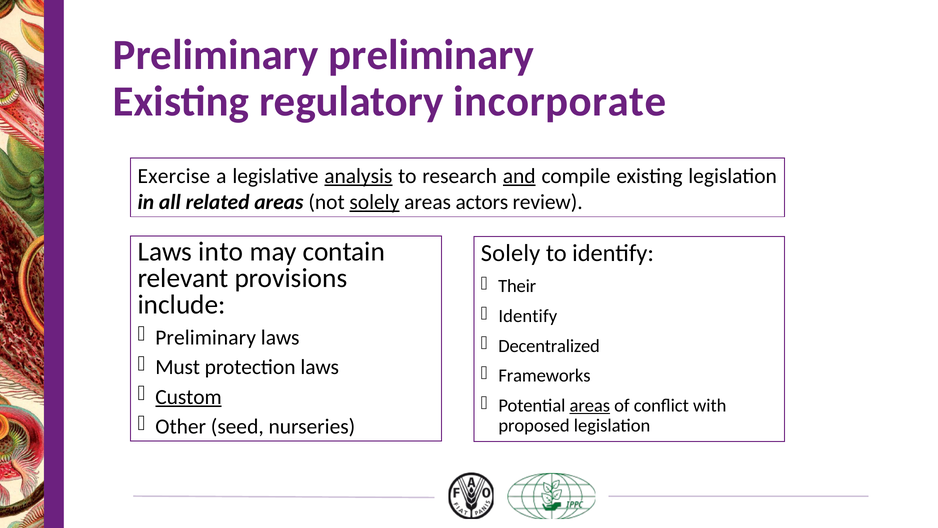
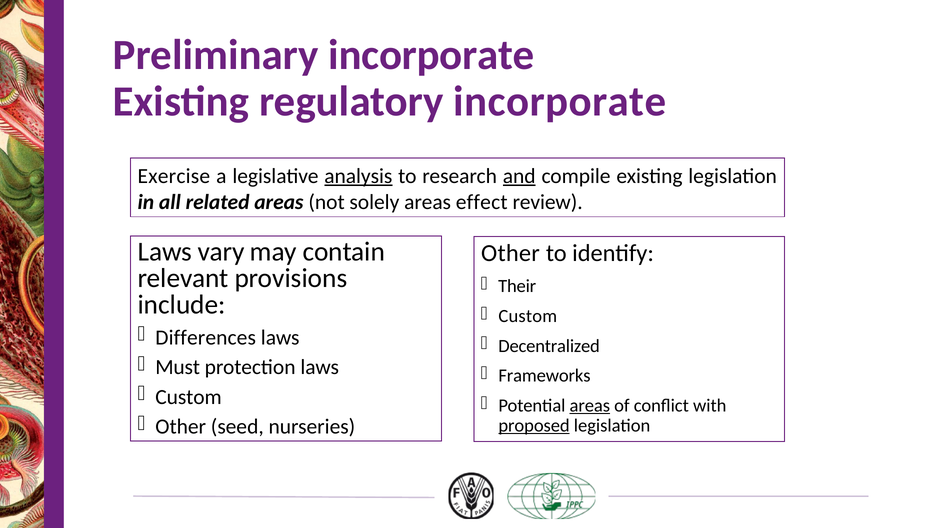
Preliminary preliminary: preliminary -> incorporate (431, 55)
solely underline: present -> none (374, 202)
actors: actors -> effect (482, 202)
into: into -> vary (221, 251)
Solely: Solely -> Other (510, 253)
Identify: Identify -> Custom (528, 316)
Preliminary: Preliminary -> Differences (206, 337)
Custom underline: present -> none (188, 397)
proposed underline: none -> present (534, 425)
